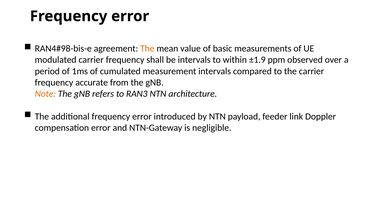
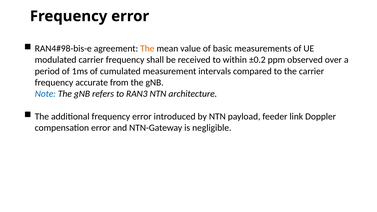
be intervals: intervals -> received (194, 60)
±1.9: ±1.9 -> ±0.2 (257, 60)
Note colour: orange -> blue (45, 94)
